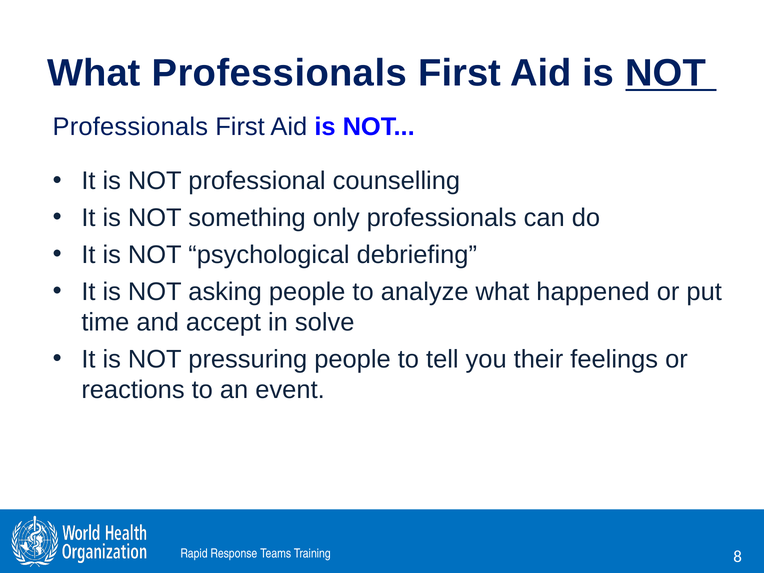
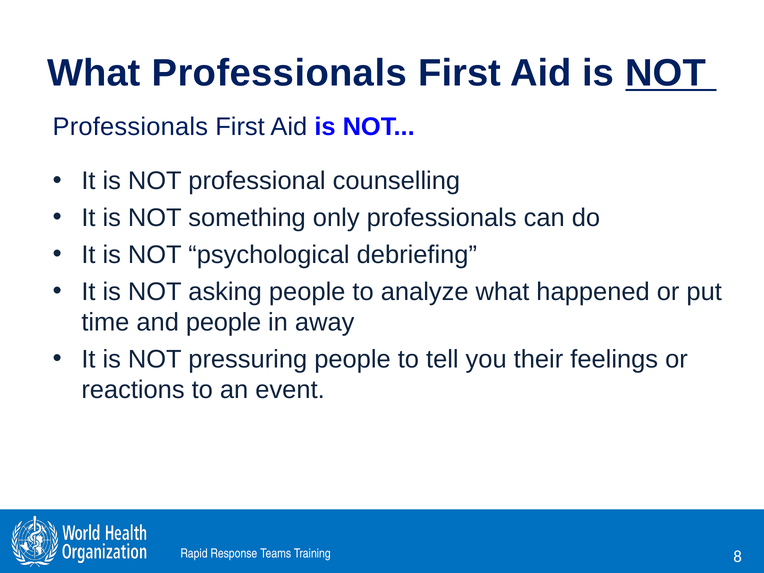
and accept: accept -> people (224, 322)
solve: solve -> away (325, 322)
